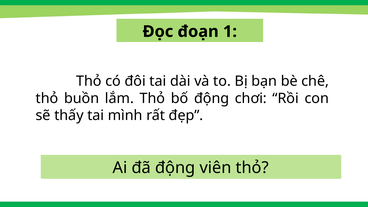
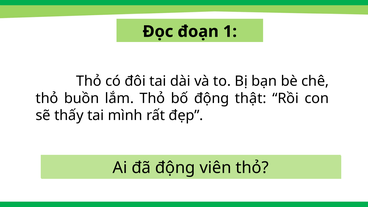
chơi: chơi -> thật (251, 98)
